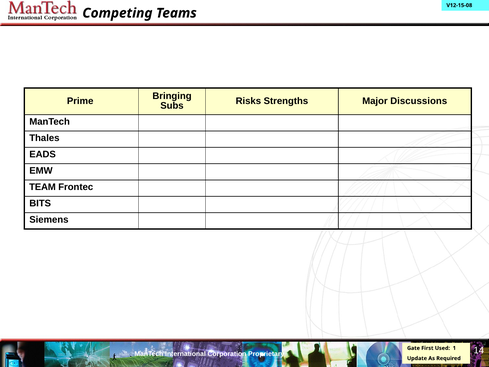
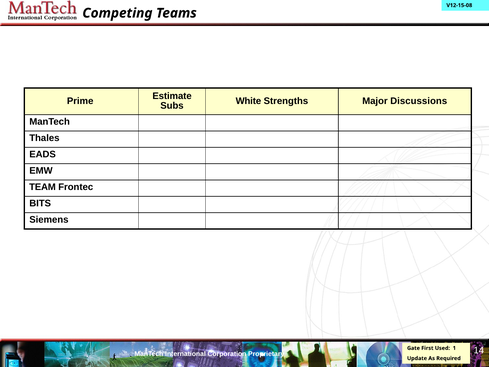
Bringing: Bringing -> Estimate (172, 96)
Risks: Risks -> White (248, 101)
